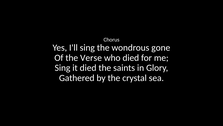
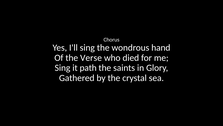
gone: gone -> hand (161, 48)
it died: died -> path (88, 68)
